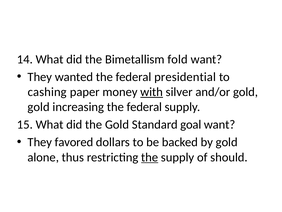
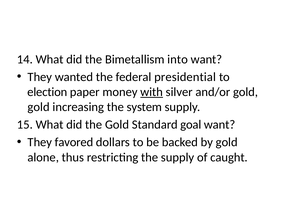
fold: fold -> into (178, 59)
cashing: cashing -> election (47, 92)
increasing the federal: federal -> system (144, 107)
the underline: present -> none (150, 157)
should: should -> caught (229, 157)
